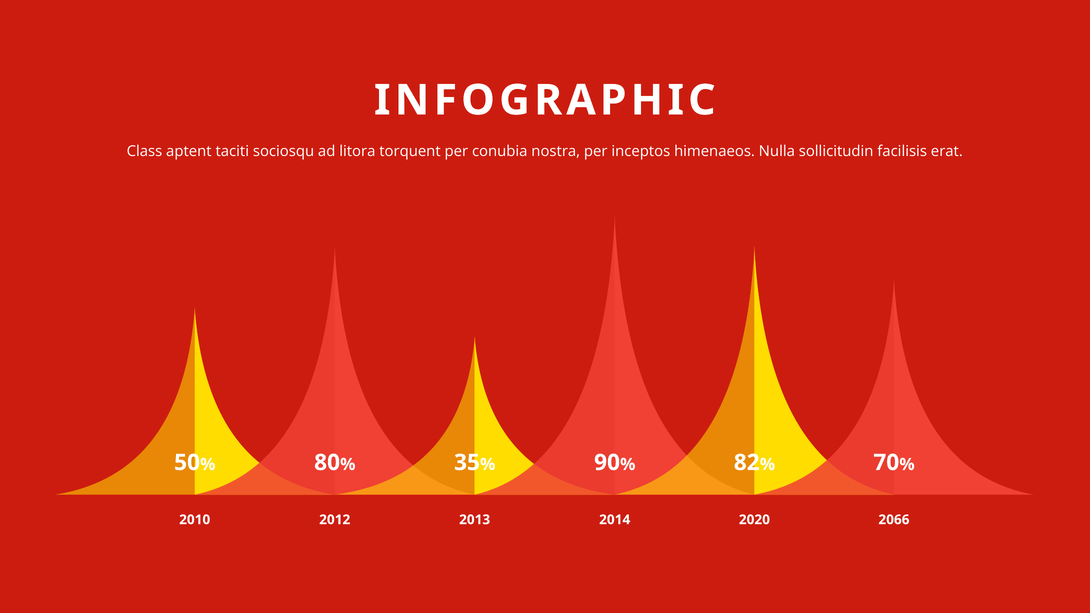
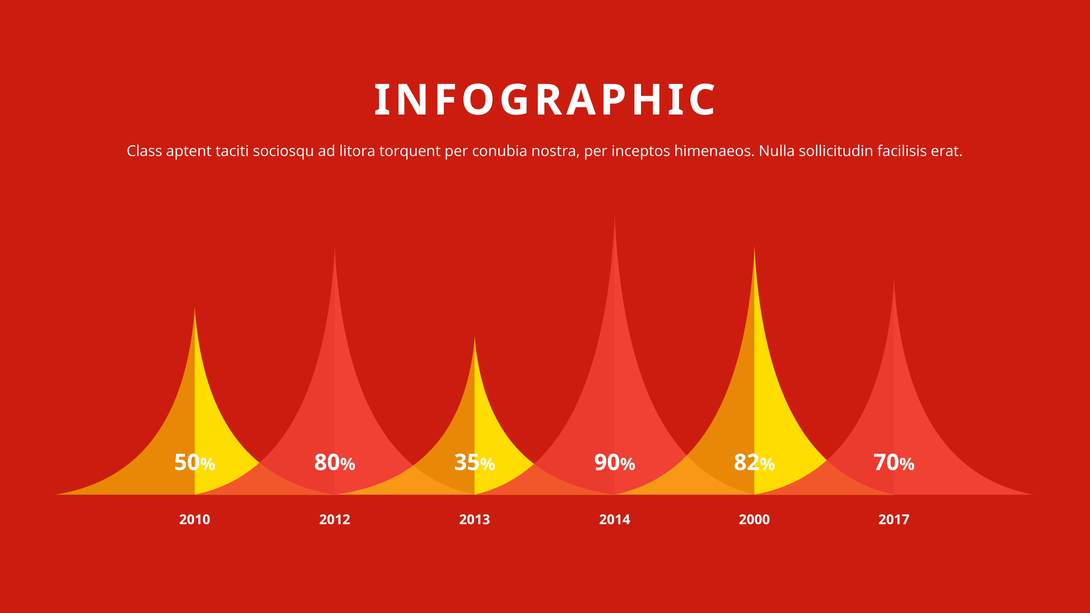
2020: 2020 -> 2000 (754, 520)
2066: 2066 -> 2017 (894, 520)
